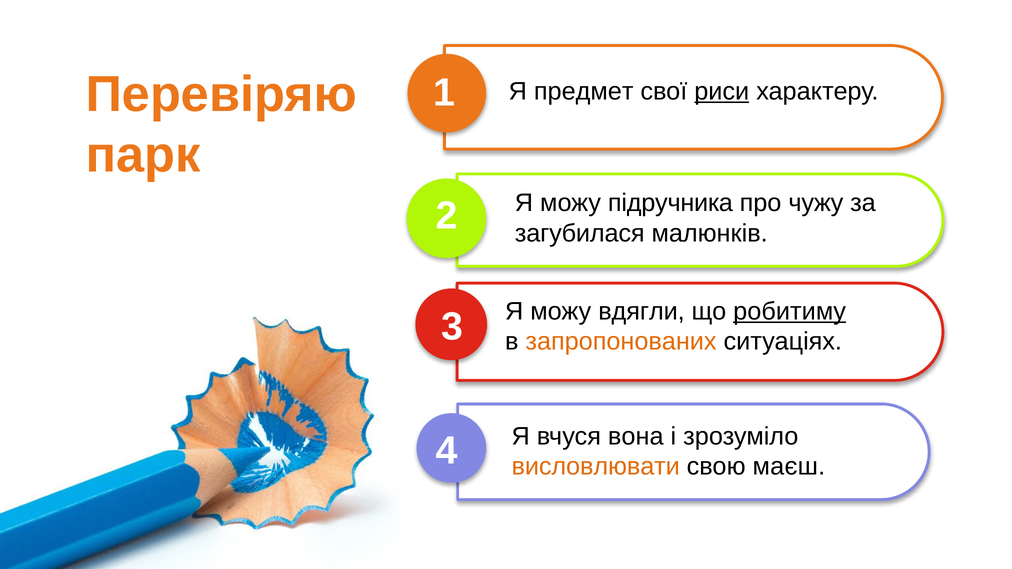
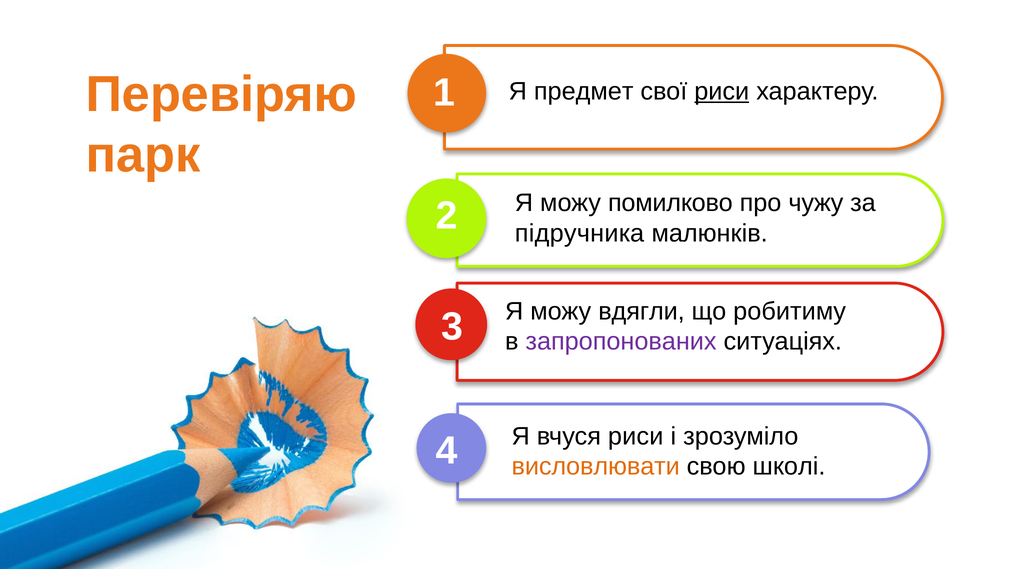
підручника: підручника -> помилково (670, 203)
загубилася: загубилася -> підручника (580, 233)
робитиму underline: present -> none (790, 311)
запропонованих colour: orange -> purple (621, 342)
вчуся вона: вона -> риси (636, 436)
маєш: маєш -> школі (789, 467)
